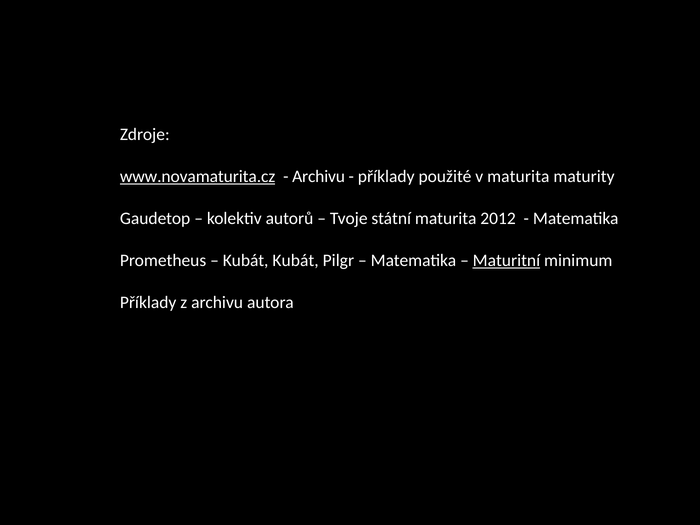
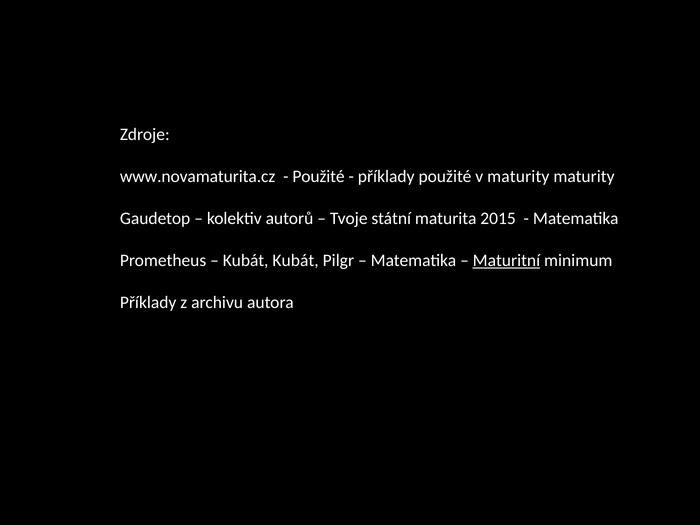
www.novamaturita.cz underline: present -> none (198, 176)
Archivu: Archivu -> Použité (319, 176)
v maturita: maturita -> maturity (518, 176)
2012: 2012 -> 2015 (498, 218)
